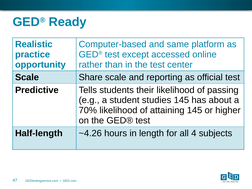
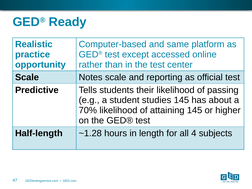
Share: Share -> Notes (91, 77)
~4.26: ~4.26 -> ~1.28 (90, 133)
